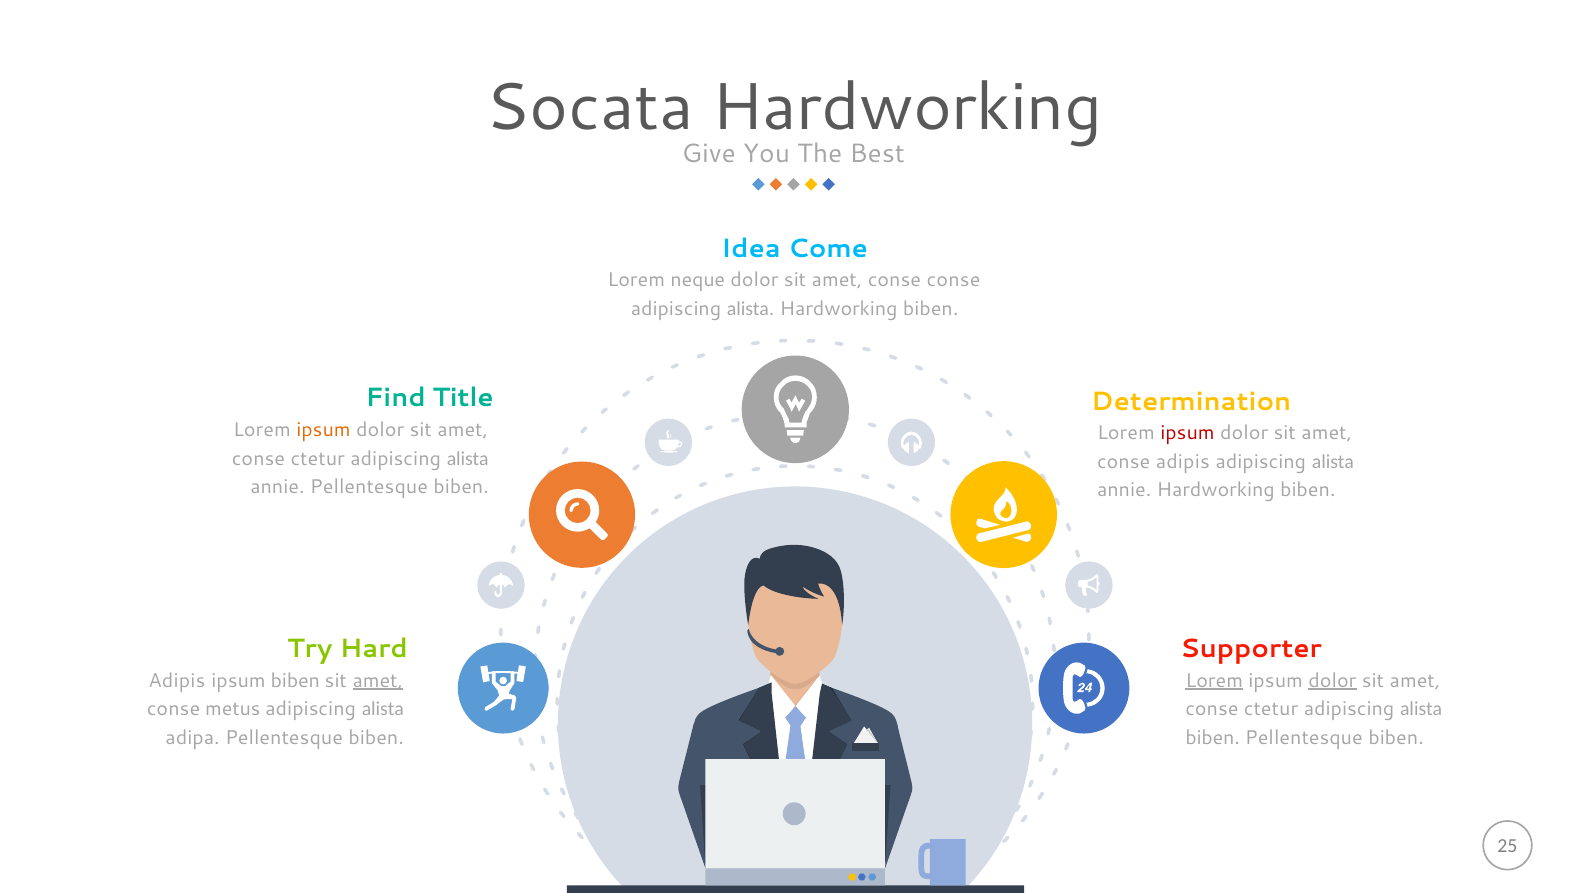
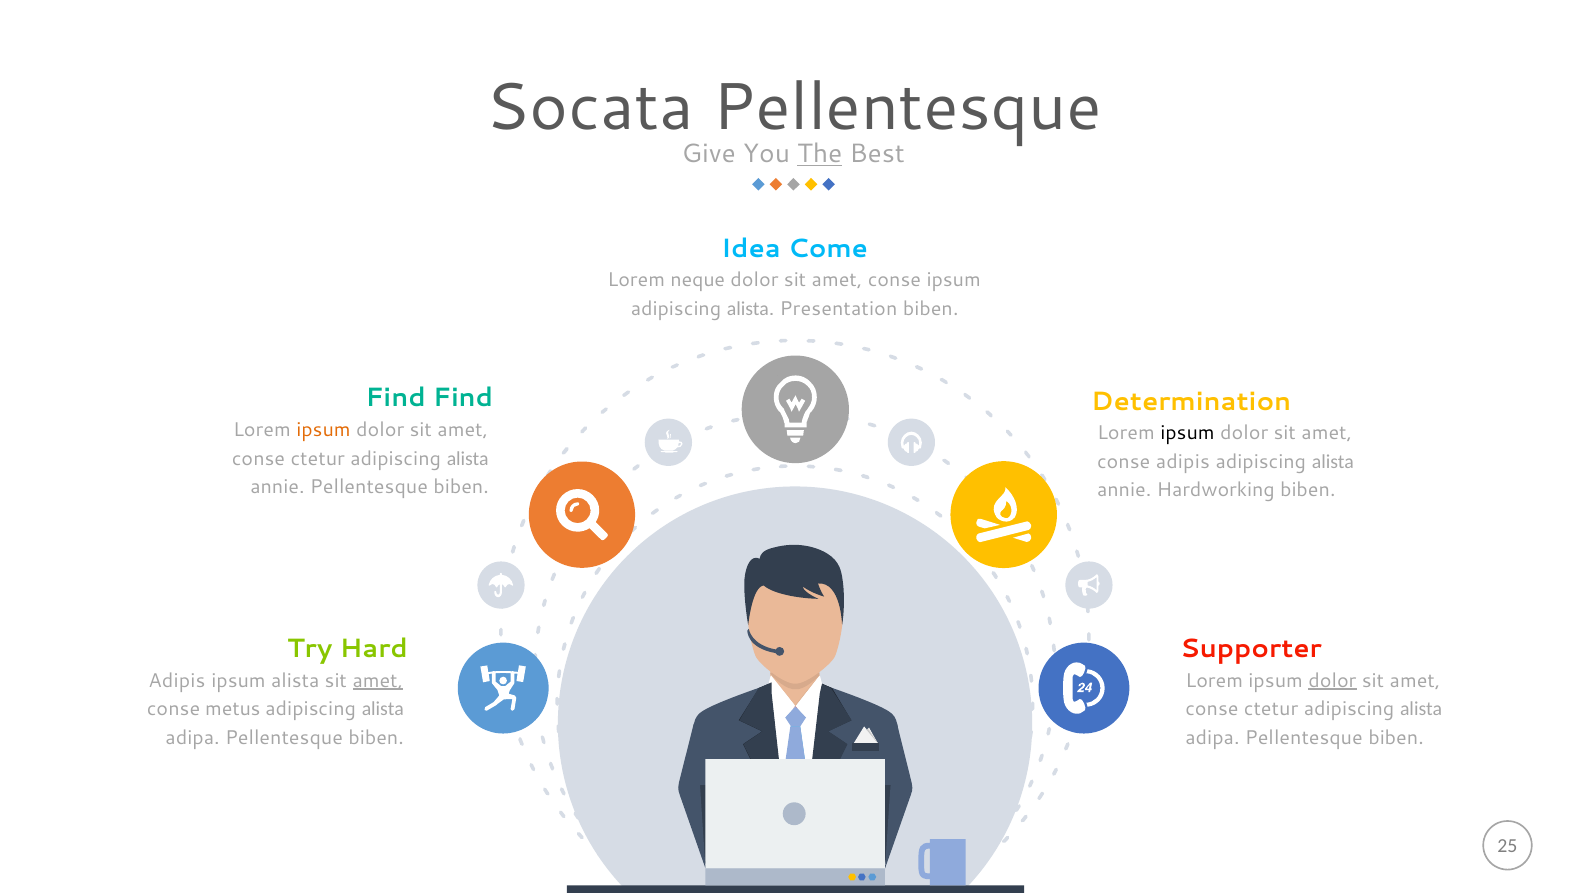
Socata Hardworking: Hardworking -> Pellentesque (907, 108)
The underline: none -> present (820, 154)
conse conse: conse -> ipsum (954, 280)
alista Hardworking: Hardworking -> Presentation (839, 309)
Find Title: Title -> Find (463, 398)
ipsum colour: red -> black (1187, 433)
ipsum biben: biben -> alista (295, 680)
Lorem underline: present -> none (1214, 680)
biben: biben -> adipa (1212, 737)
